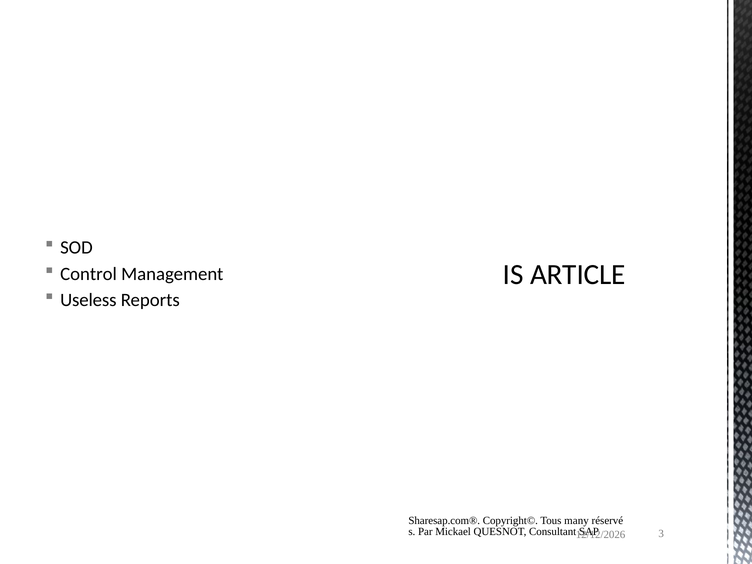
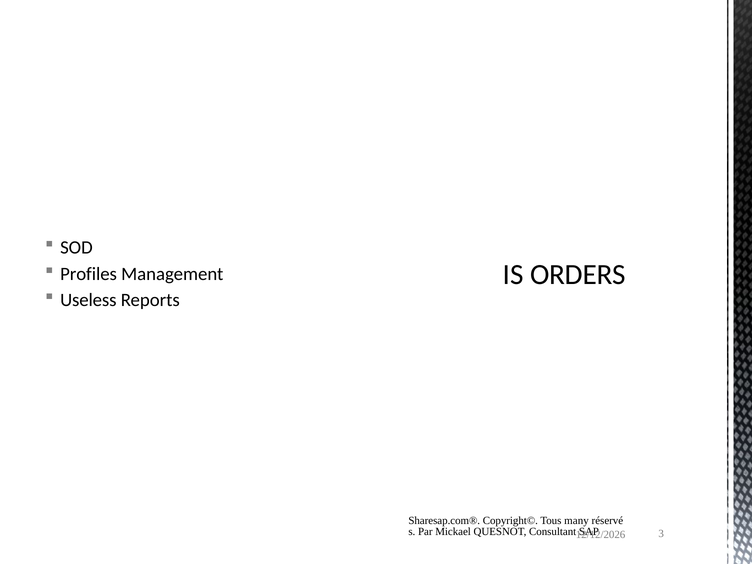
ARTICLE: ARTICLE -> ORDERS (578, 275)
Control: Control -> Profiles (89, 274)
